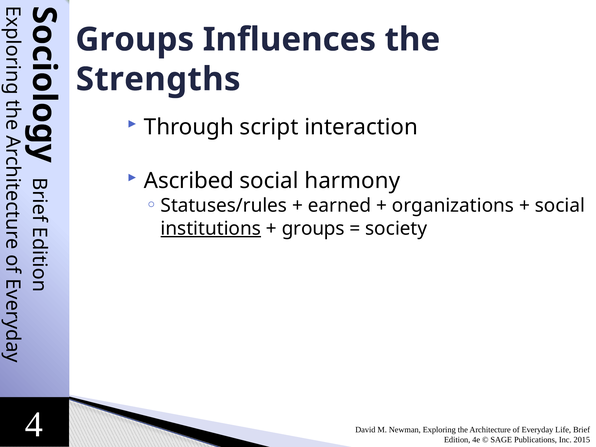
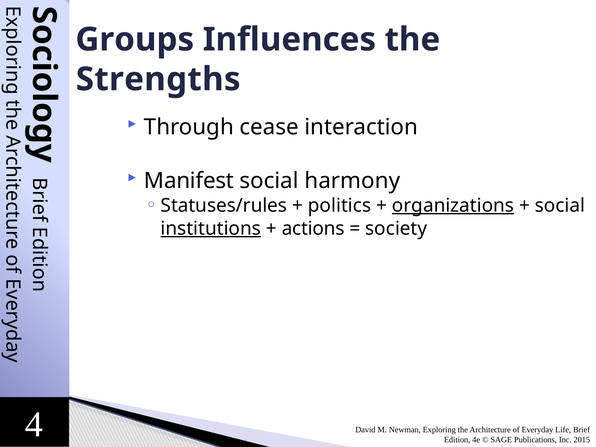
script: script -> cease (269, 127)
Ascribed: Ascribed -> Manifest (189, 181)
earned: earned -> politics (340, 206)
organizations underline: none -> present (453, 206)
groups: groups -> actions (313, 228)
